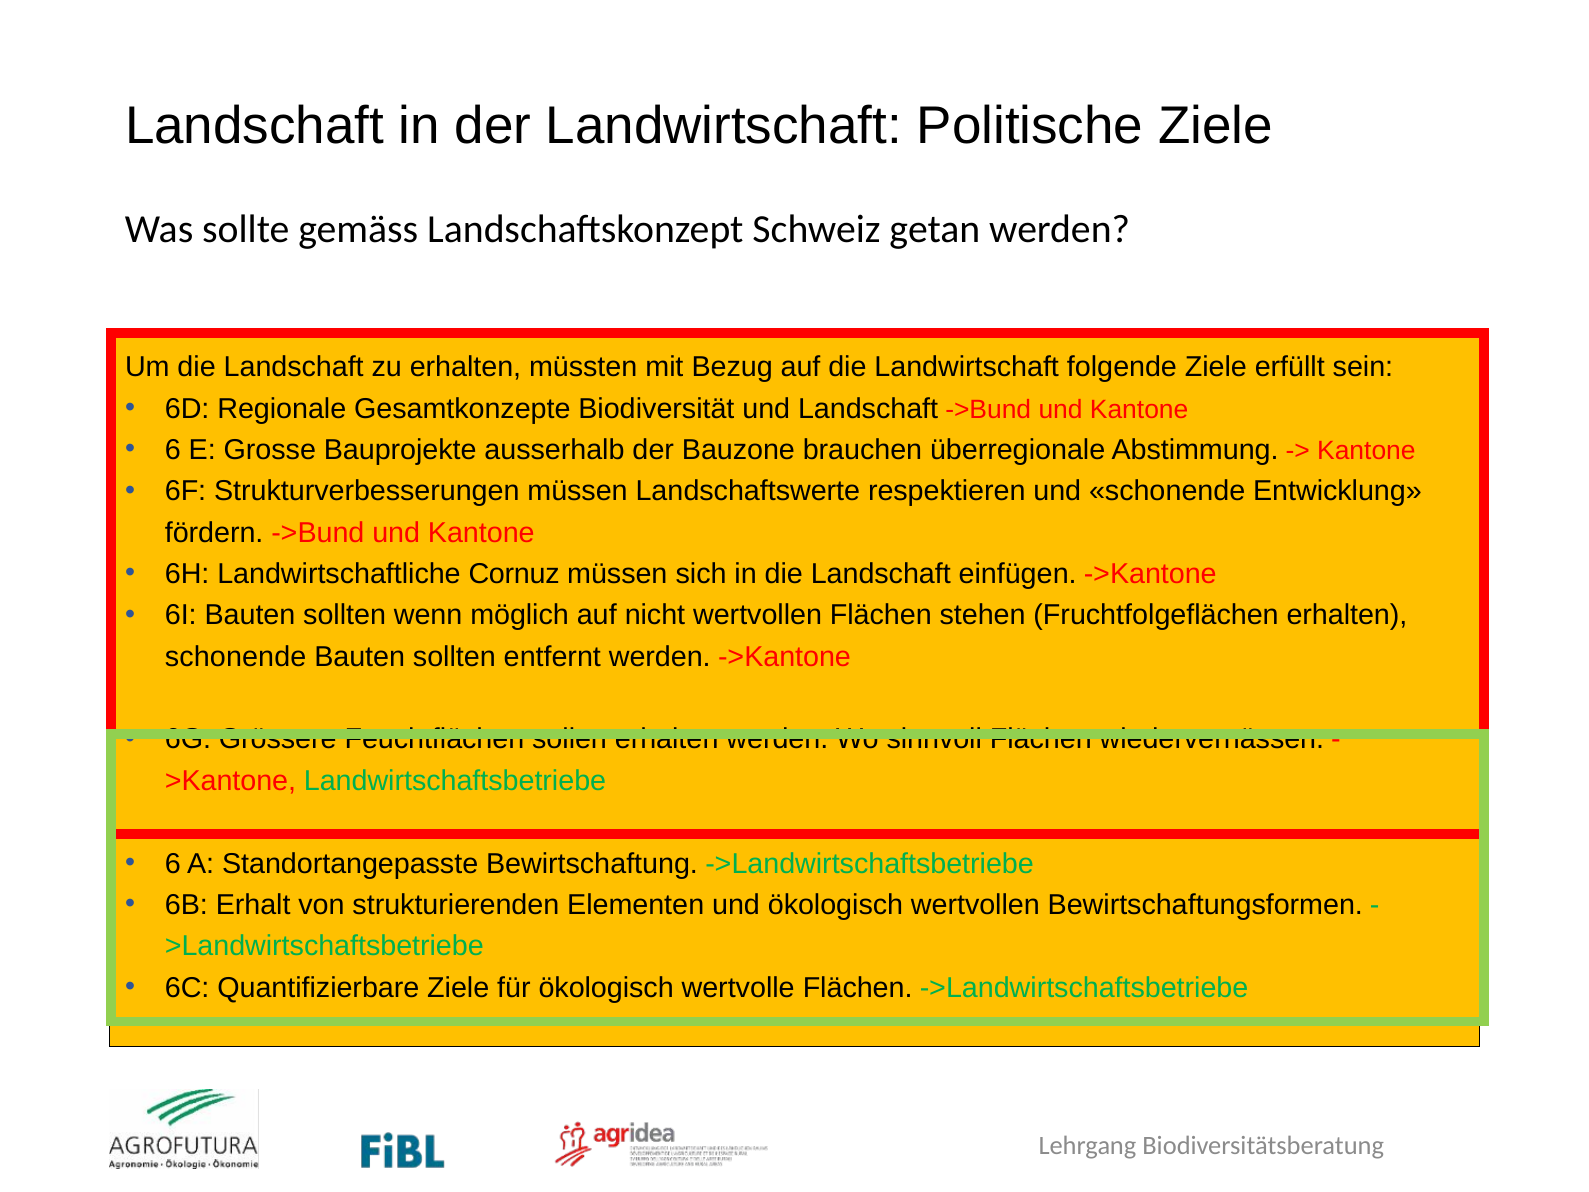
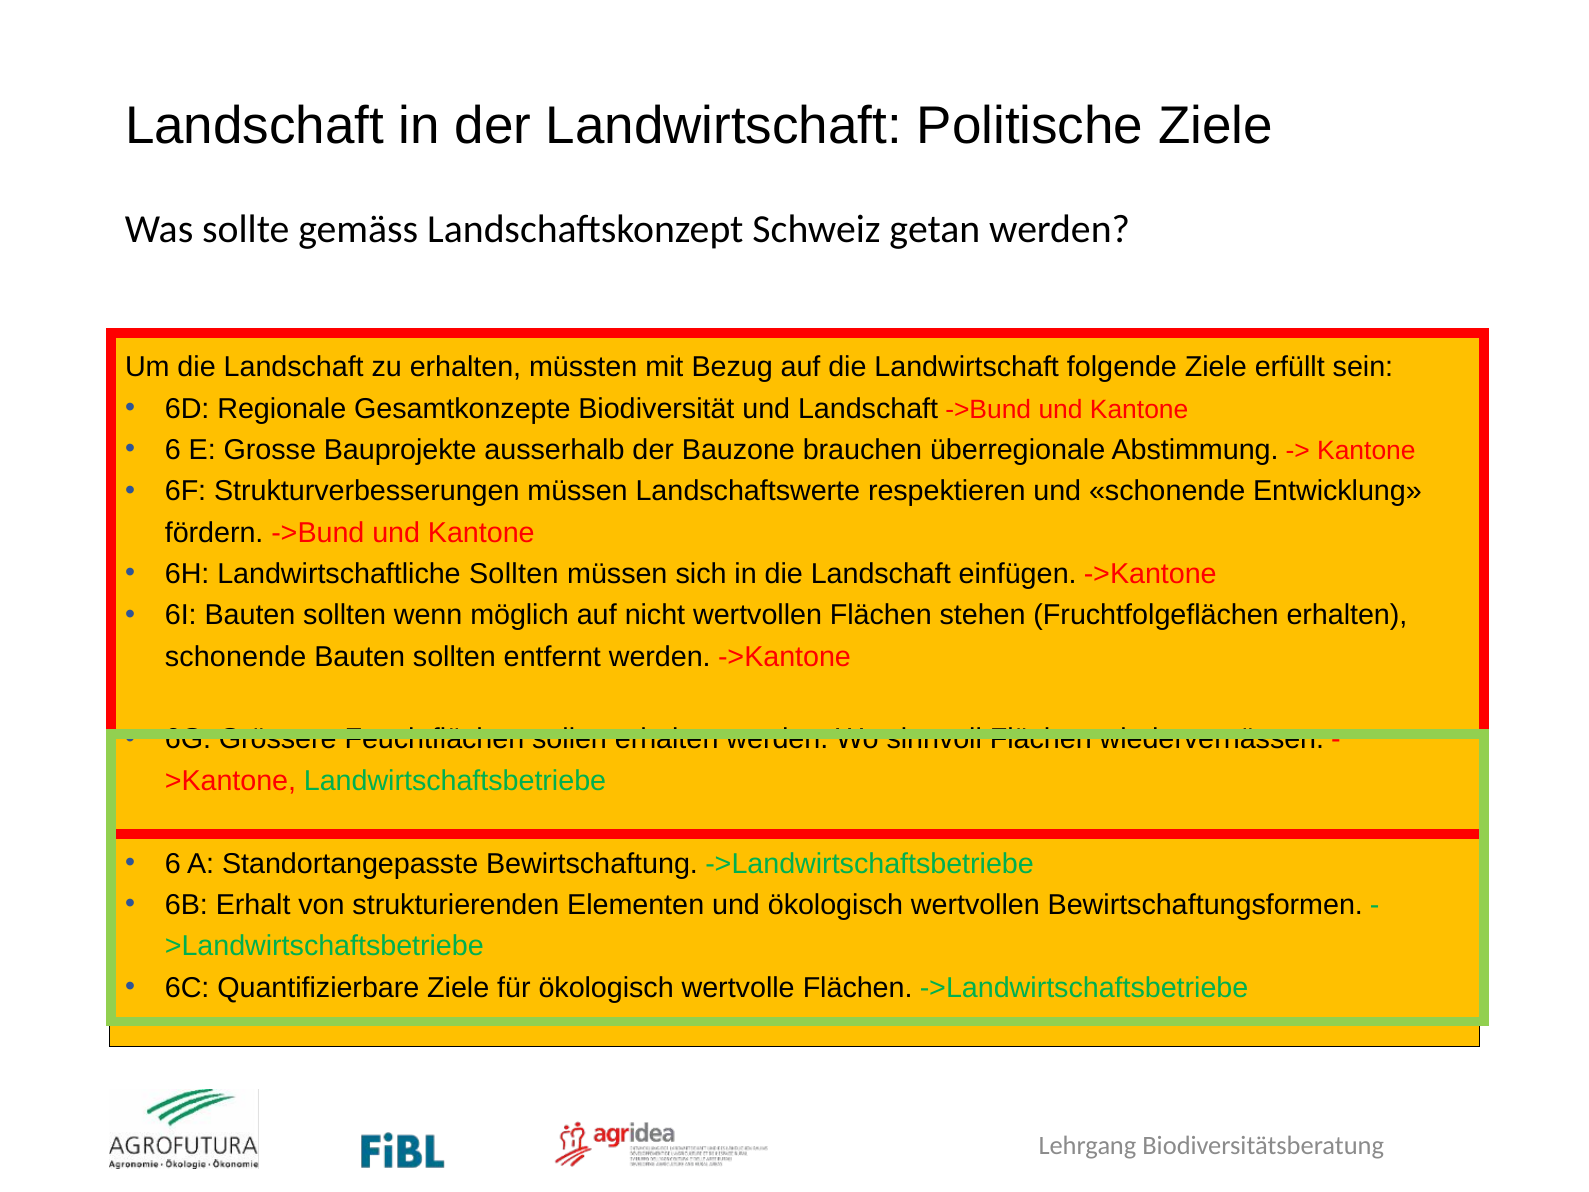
Landwirtschaftliche Cornuz: Cornuz -> Sollten (514, 574)
